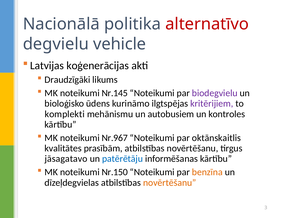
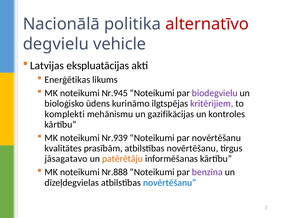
koģenerācijas: koģenerācijas -> ekspluatācijas (98, 65)
Draudzīgāki: Draudzīgāki -> Enerģētikas (67, 80)
Nr.145: Nr.145 -> Nr.945 (115, 93)
autobusiem: autobusiem -> gazifikācijas (171, 114)
Nr.967: Nr.967 -> Nr.939 (115, 138)
par oktānskaitlis: oktānskaitlis -> novērtēšanu (216, 138)
patērētāju colour: blue -> orange (123, 158)
Nr.150: Nr.150 -> Nr.888 (115, 172)
benzīna colour: orange -> purple (207, 172)
novērtēšanu colour: orange -> blue (170, 182)
